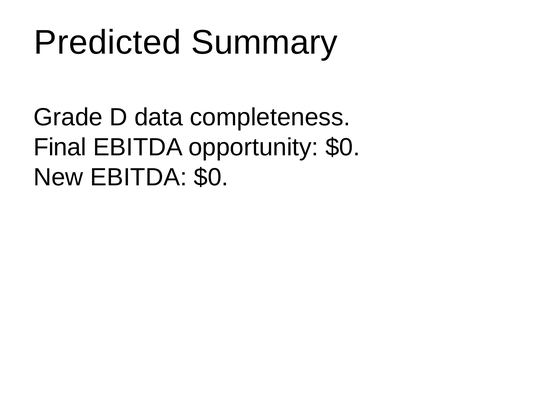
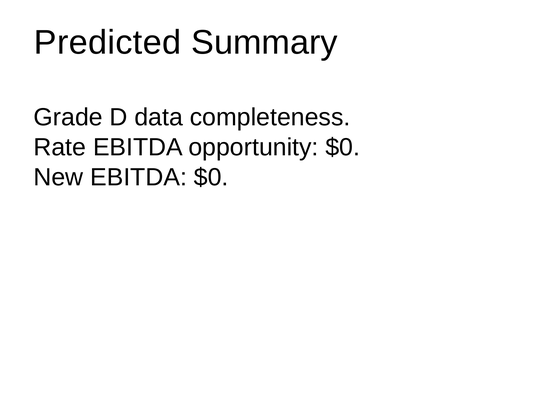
Final: Final -> Rate (60, 147)
